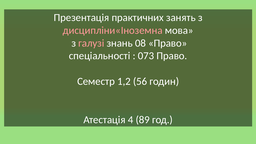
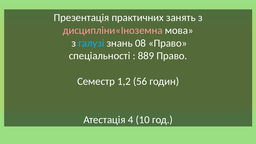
галузі colour: pink -> light blue (91, 43)
073: 073 -> 889 (146, 56)
89: 89 -> 10 (143, 120)
